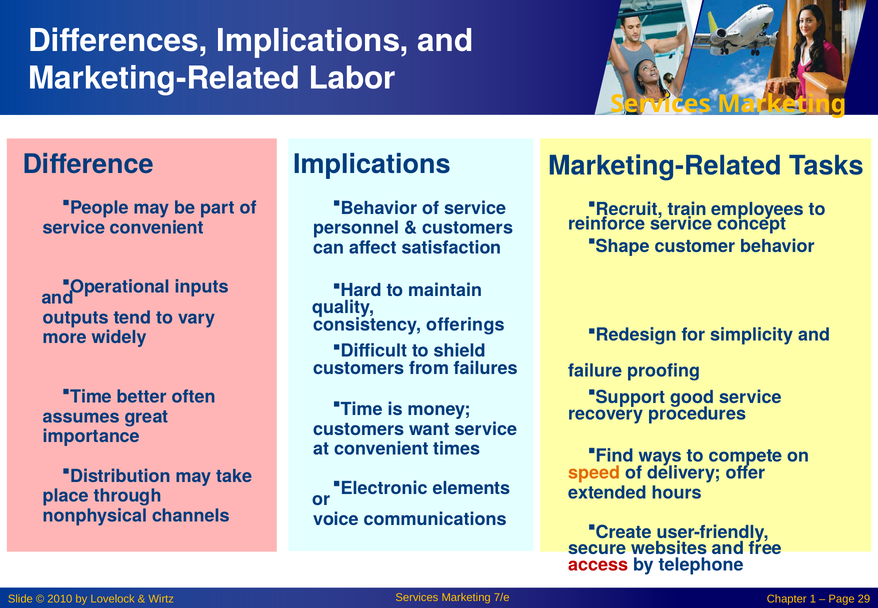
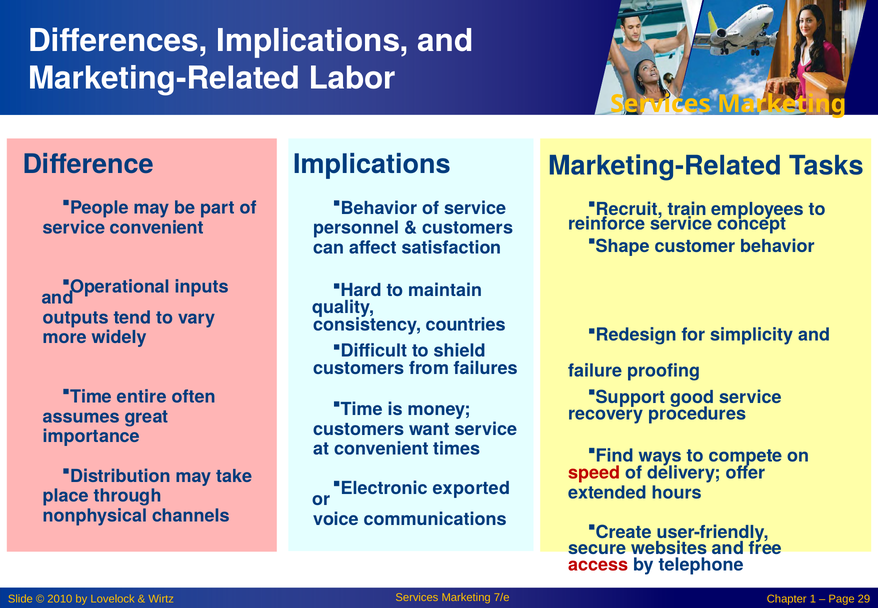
offerings: offerings -> countries (466, 325)
better: better -> entire (142, 397)
speed colour: orange -> red (594, 473)
elements: elements -> exported (471, 489)
